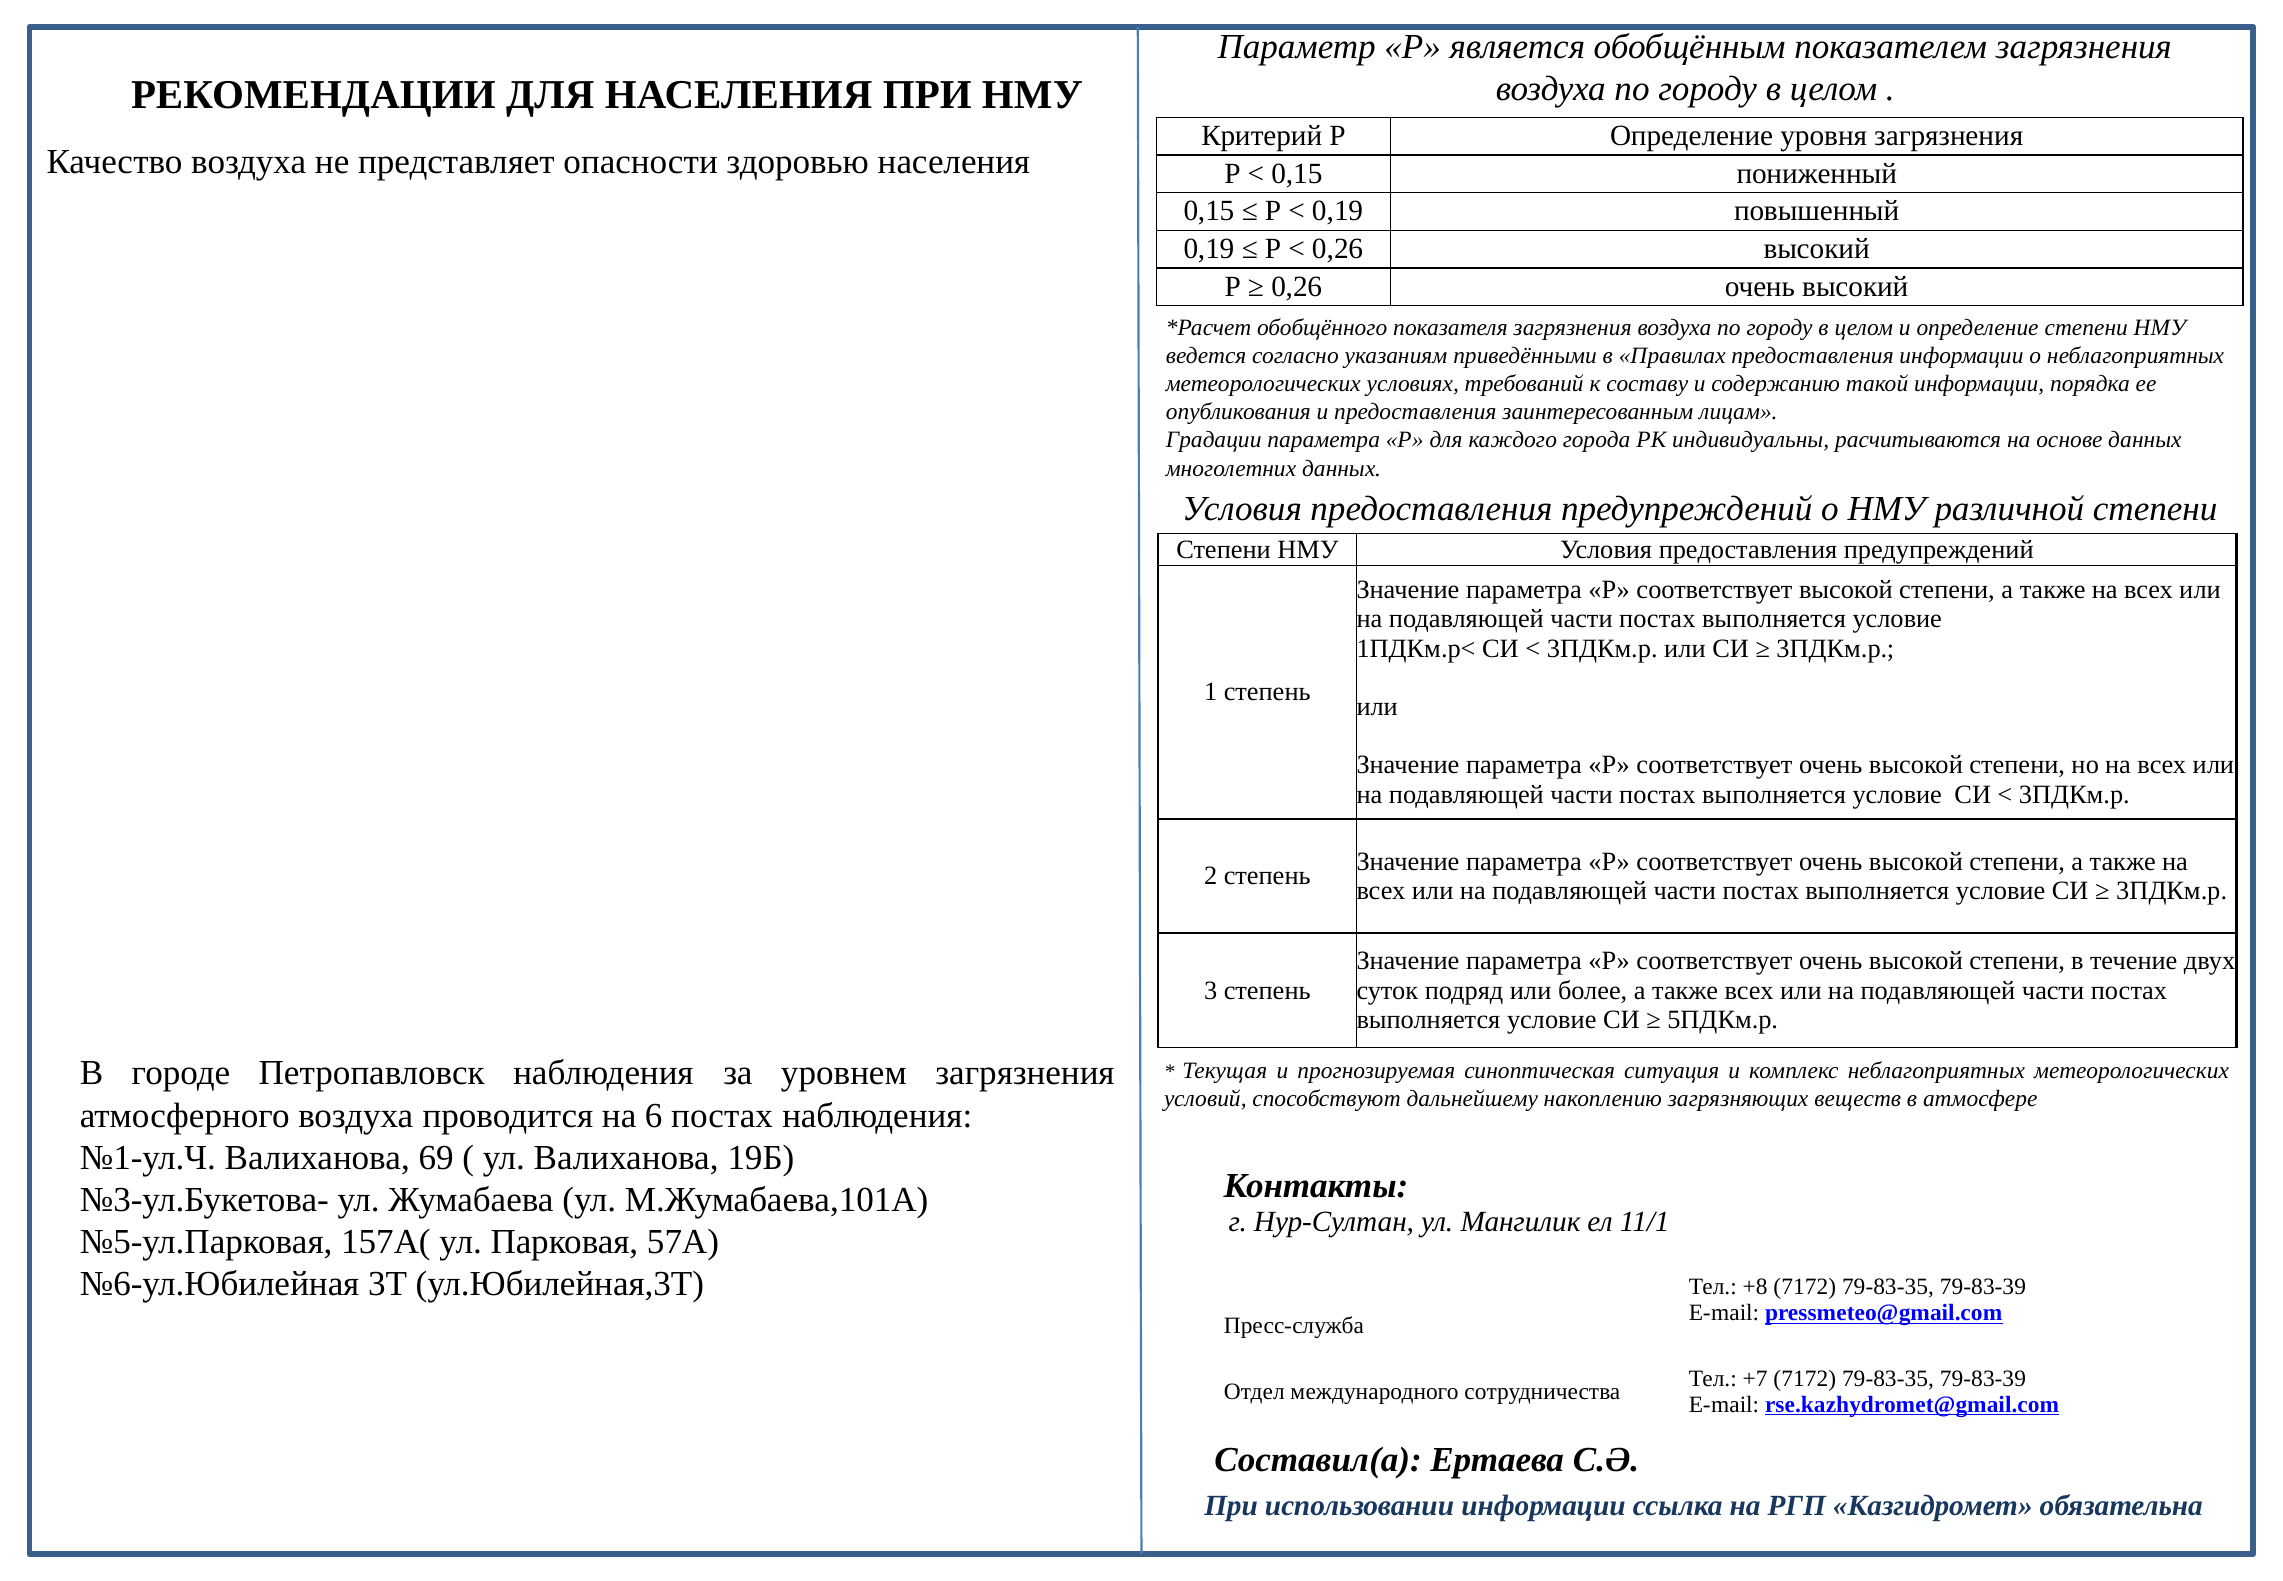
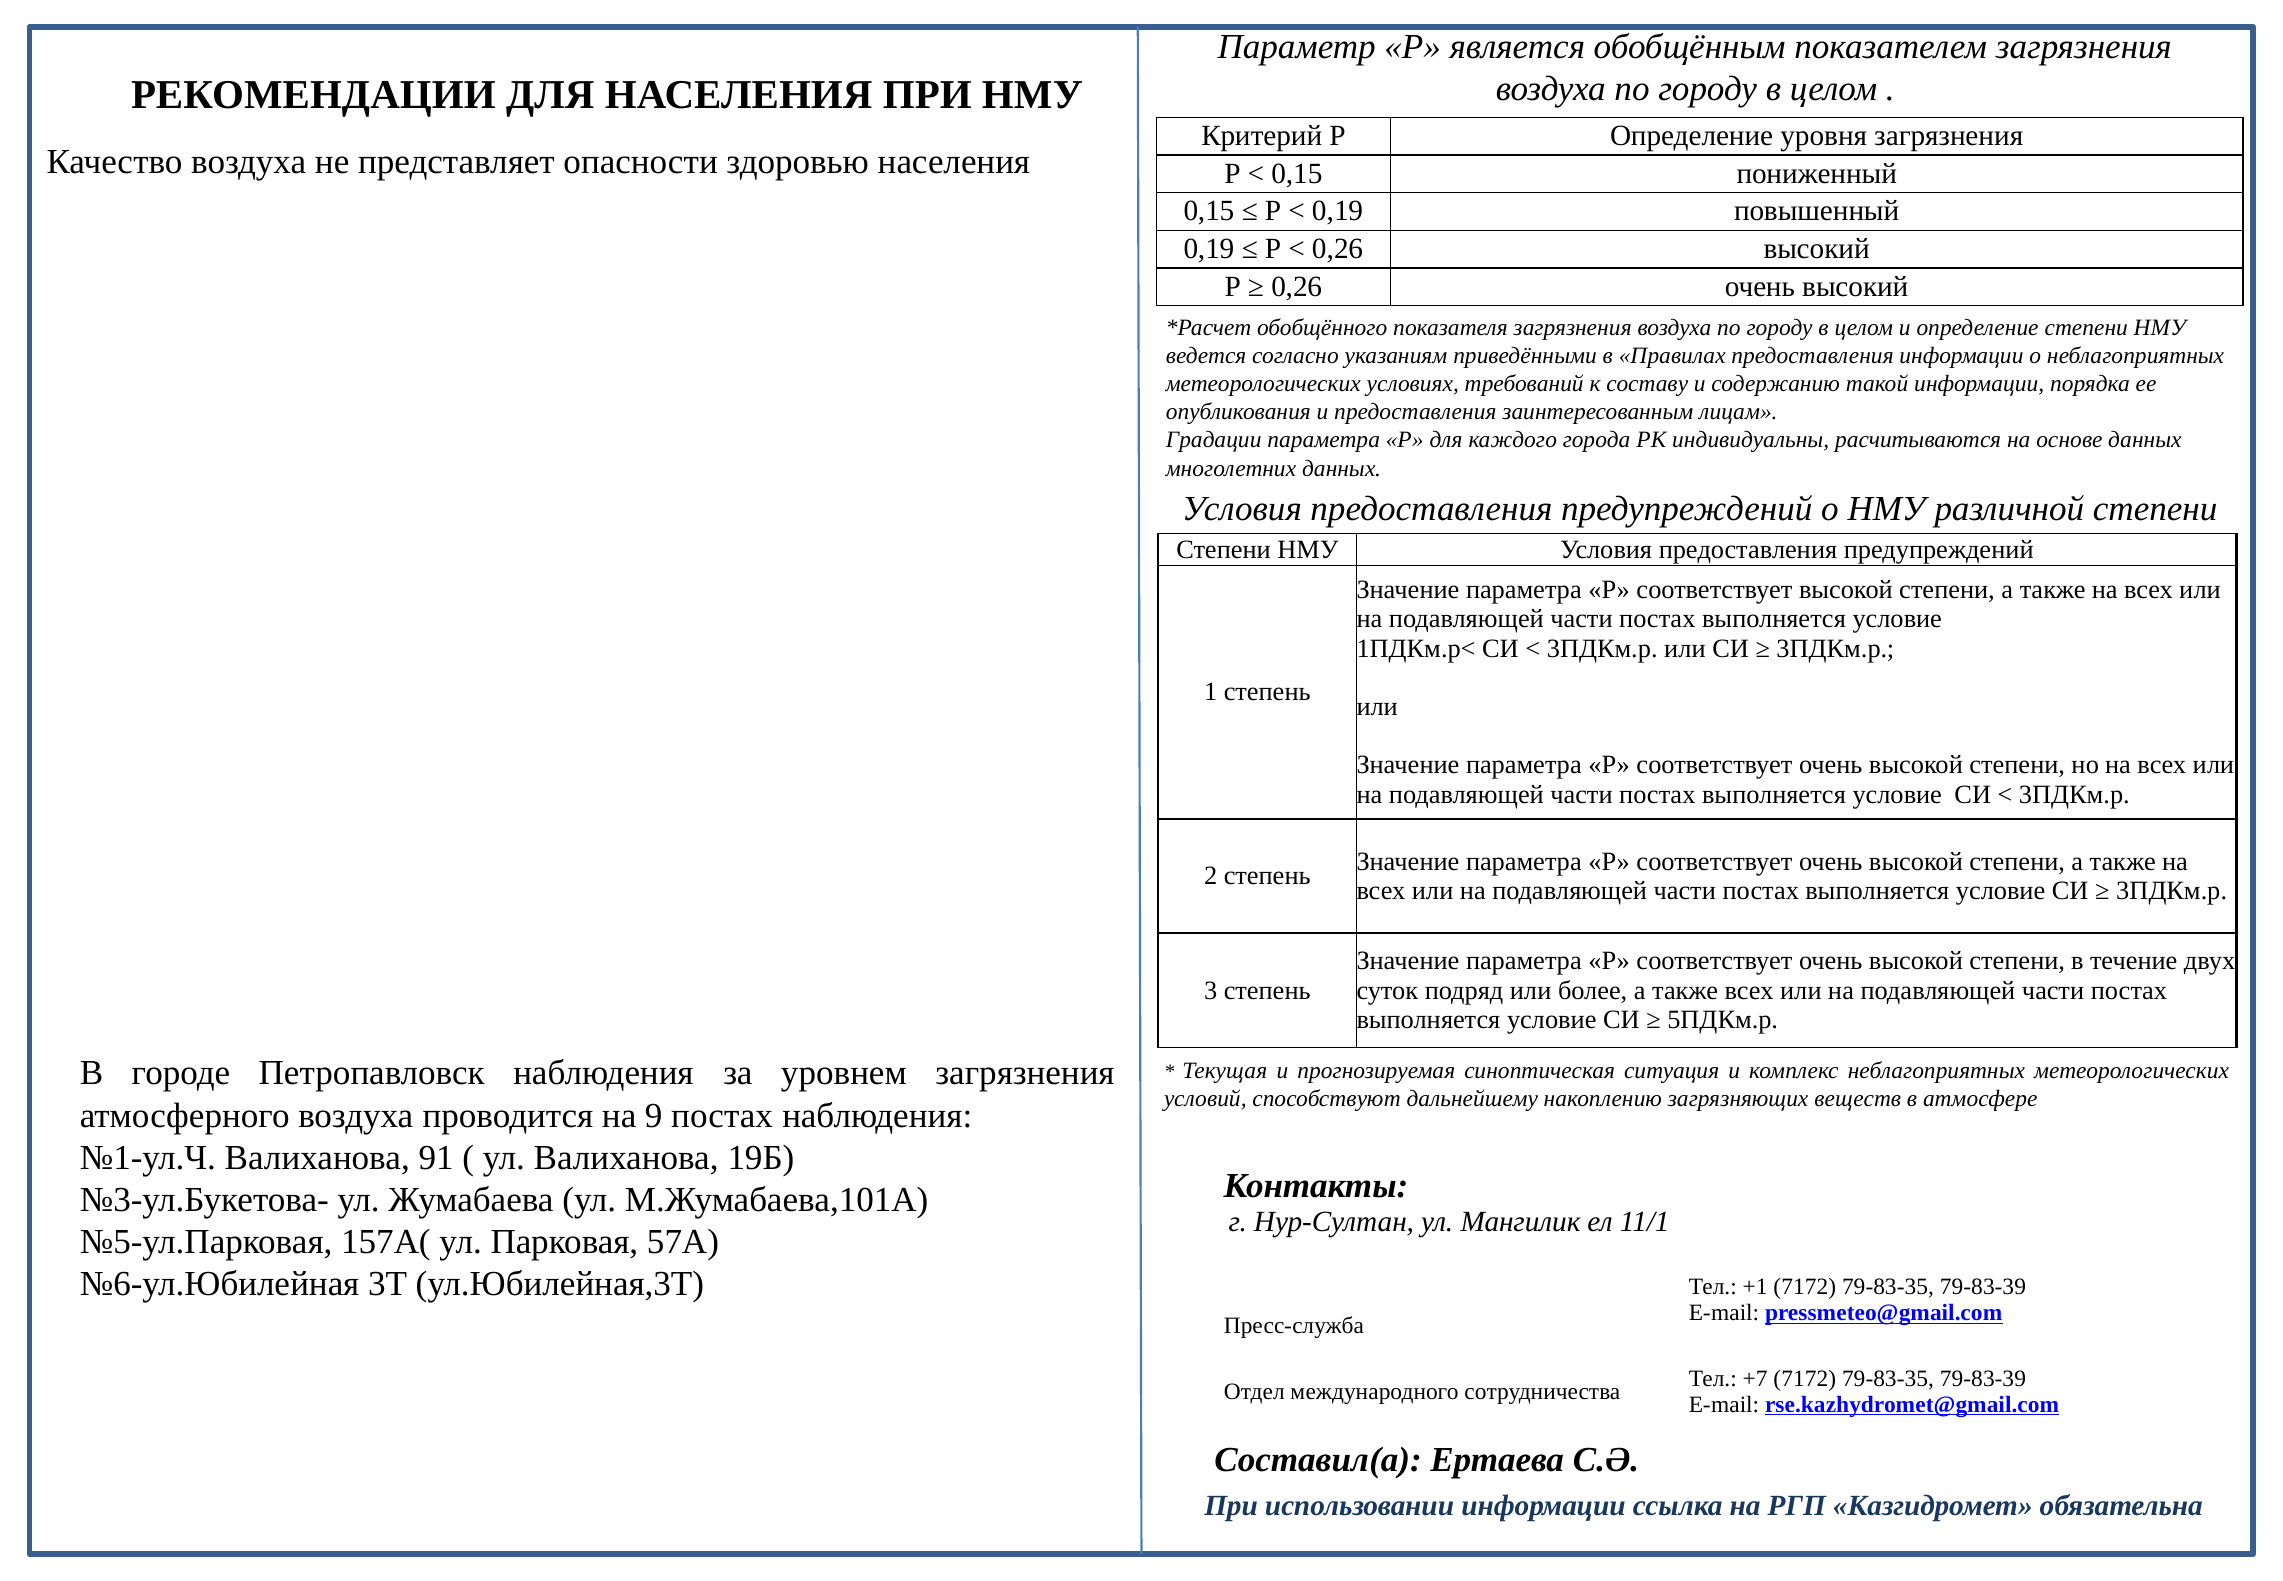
6: 6 -> 9 (654, 1115)
69: 69 -> 91 (436, 1157)
+8: +8 -> +1 (1755, 1287)
